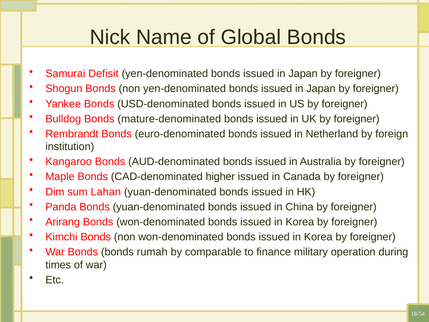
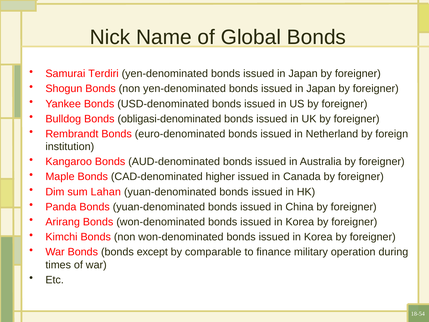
Defisit: Defisit -> Terdiri (103, 74)
mature-denominated: mature-denominated -> obligasi-denominated (169, 119)
rumah: rumah -> except (152, 252)
